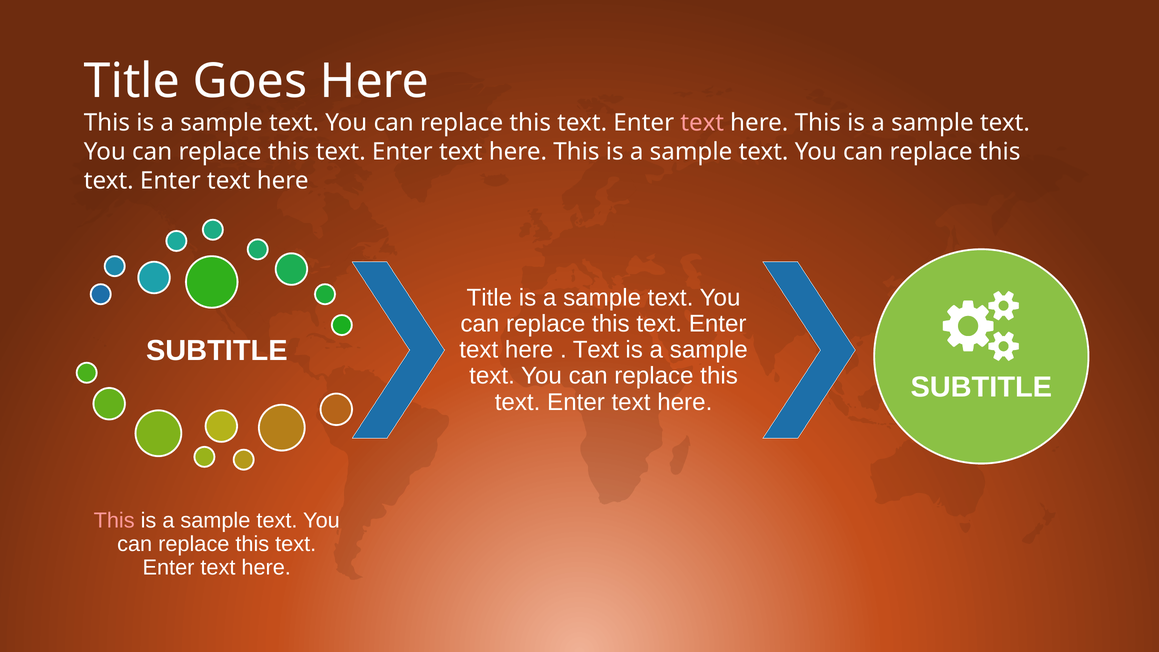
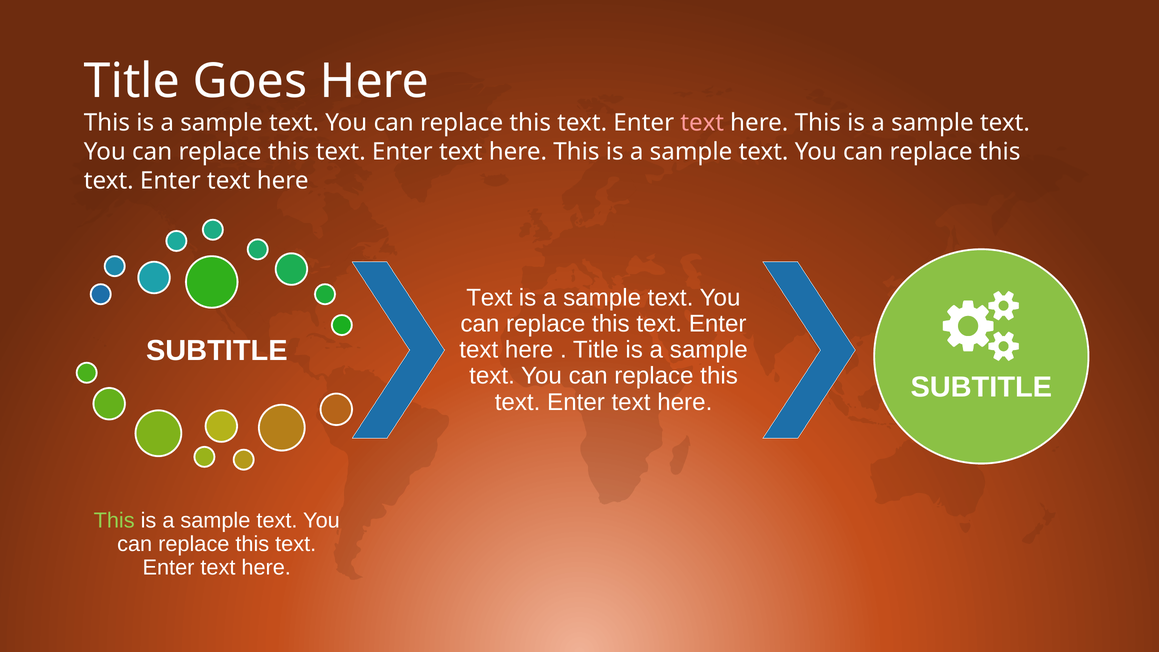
Title: Title -> Text (489, 298)
Text: Text -> Title (596, 350)
This colour: pink -> light green (114, 520)
